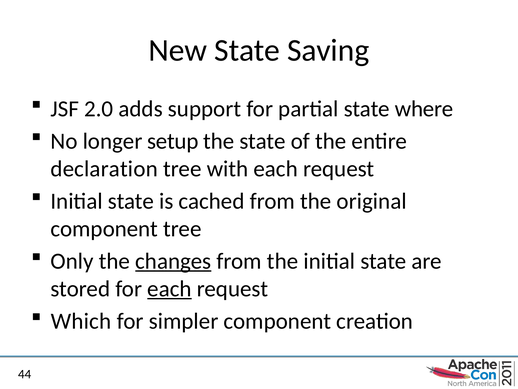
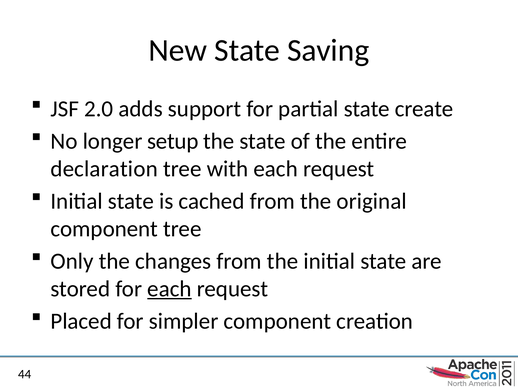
where: where -> create (424, 109)
changes underline: present -> none (173, 261)
Which: Which -> Placed (81, 321)
